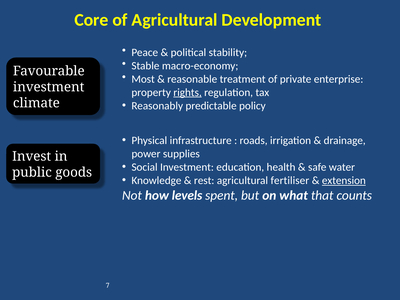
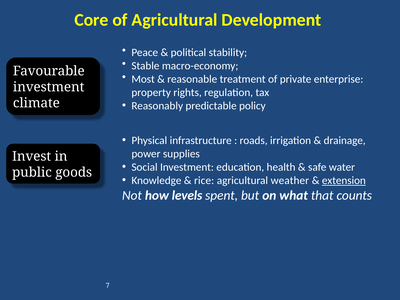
rights underline: present -> none (188, 92)
rest: rest -> rice (204, 181)
fertiliser: fertiliser -> weather (290, 181)
